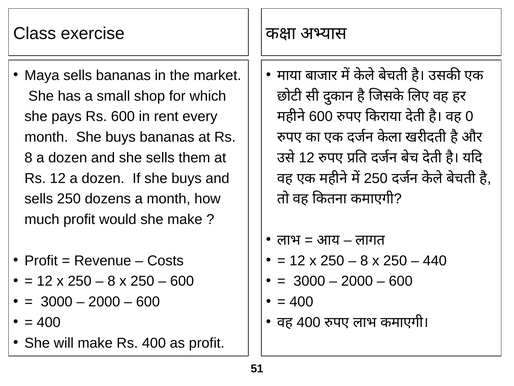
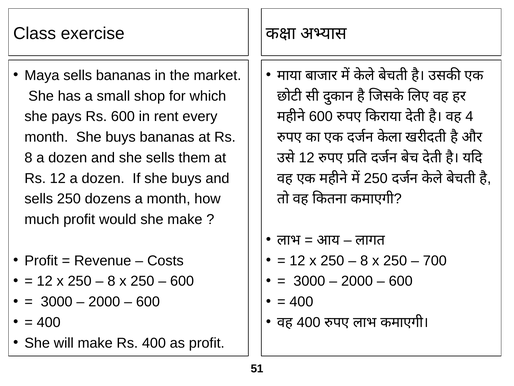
0: 0 -> 4 (469, 116)
440: 440 -> 700 (435, 260)
